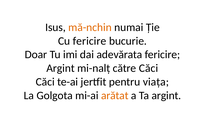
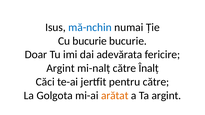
mă-nchin colour: orange -> blue (90, 27)
Cu fericire: fericire -> bucurie (90, 41)
către Căci: Căci -> Înalț (149, 68)
pentru viața: viața -> către (156, 82)
